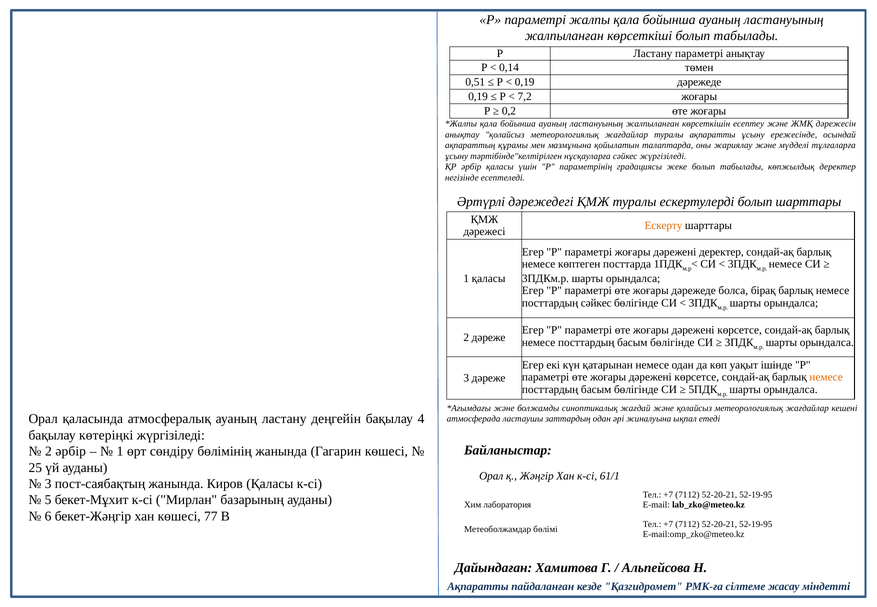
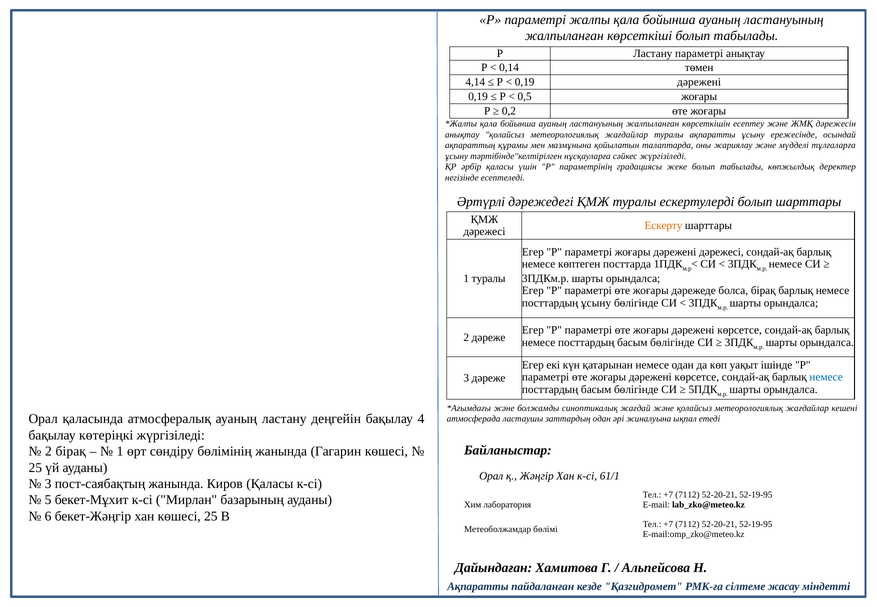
0,51: 0,51 -> 4,14 (475, 82)
0,19 дәрежеде: дәрежеде -> дәрежені (699, 82)
7,2: 7,2 -> 0,5 (525, 96)
дәрежені деректер: деректер -> дәрежесі (721, 252)
1 қаласы: қаласы -> туралы (489, 278)
посттардың сәйкес: сәйкес -> ұсыну (596, 303)
немесе colour: orange -> blue (826, 377)
2 әрбір: әрбір -> бірақ (71, 451)
көшесі 77: 77 -> 25 (211, 516)
